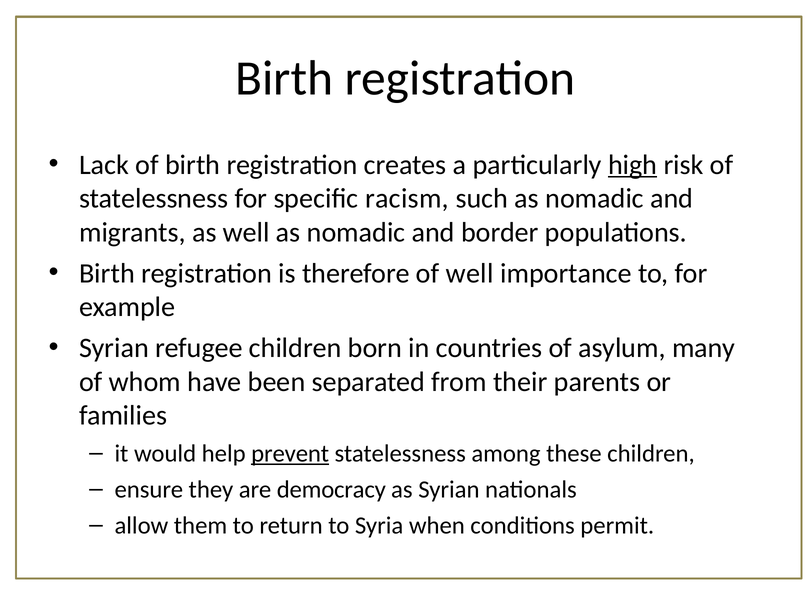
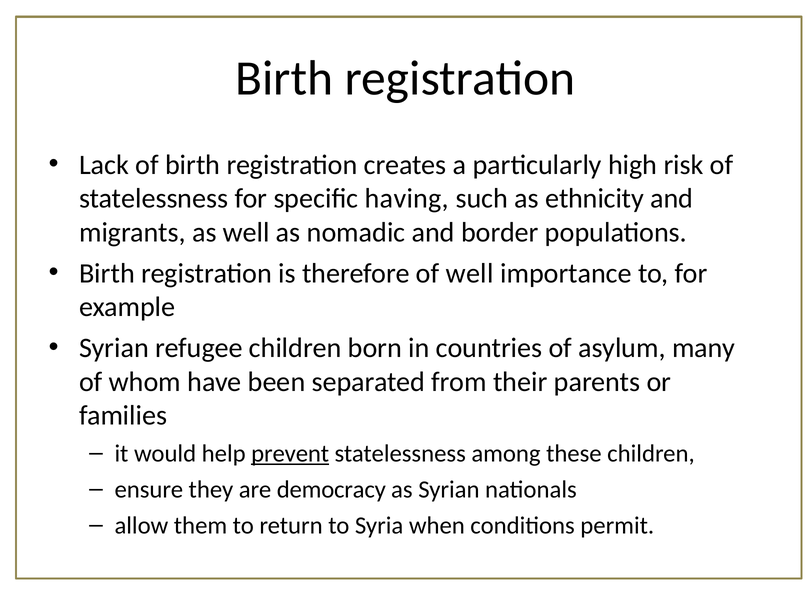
high underline: present -> none (633, 165)
racism: racism -> having (407, 199)
such as nomadic: nomadic -> ethnicity (595, 199)
